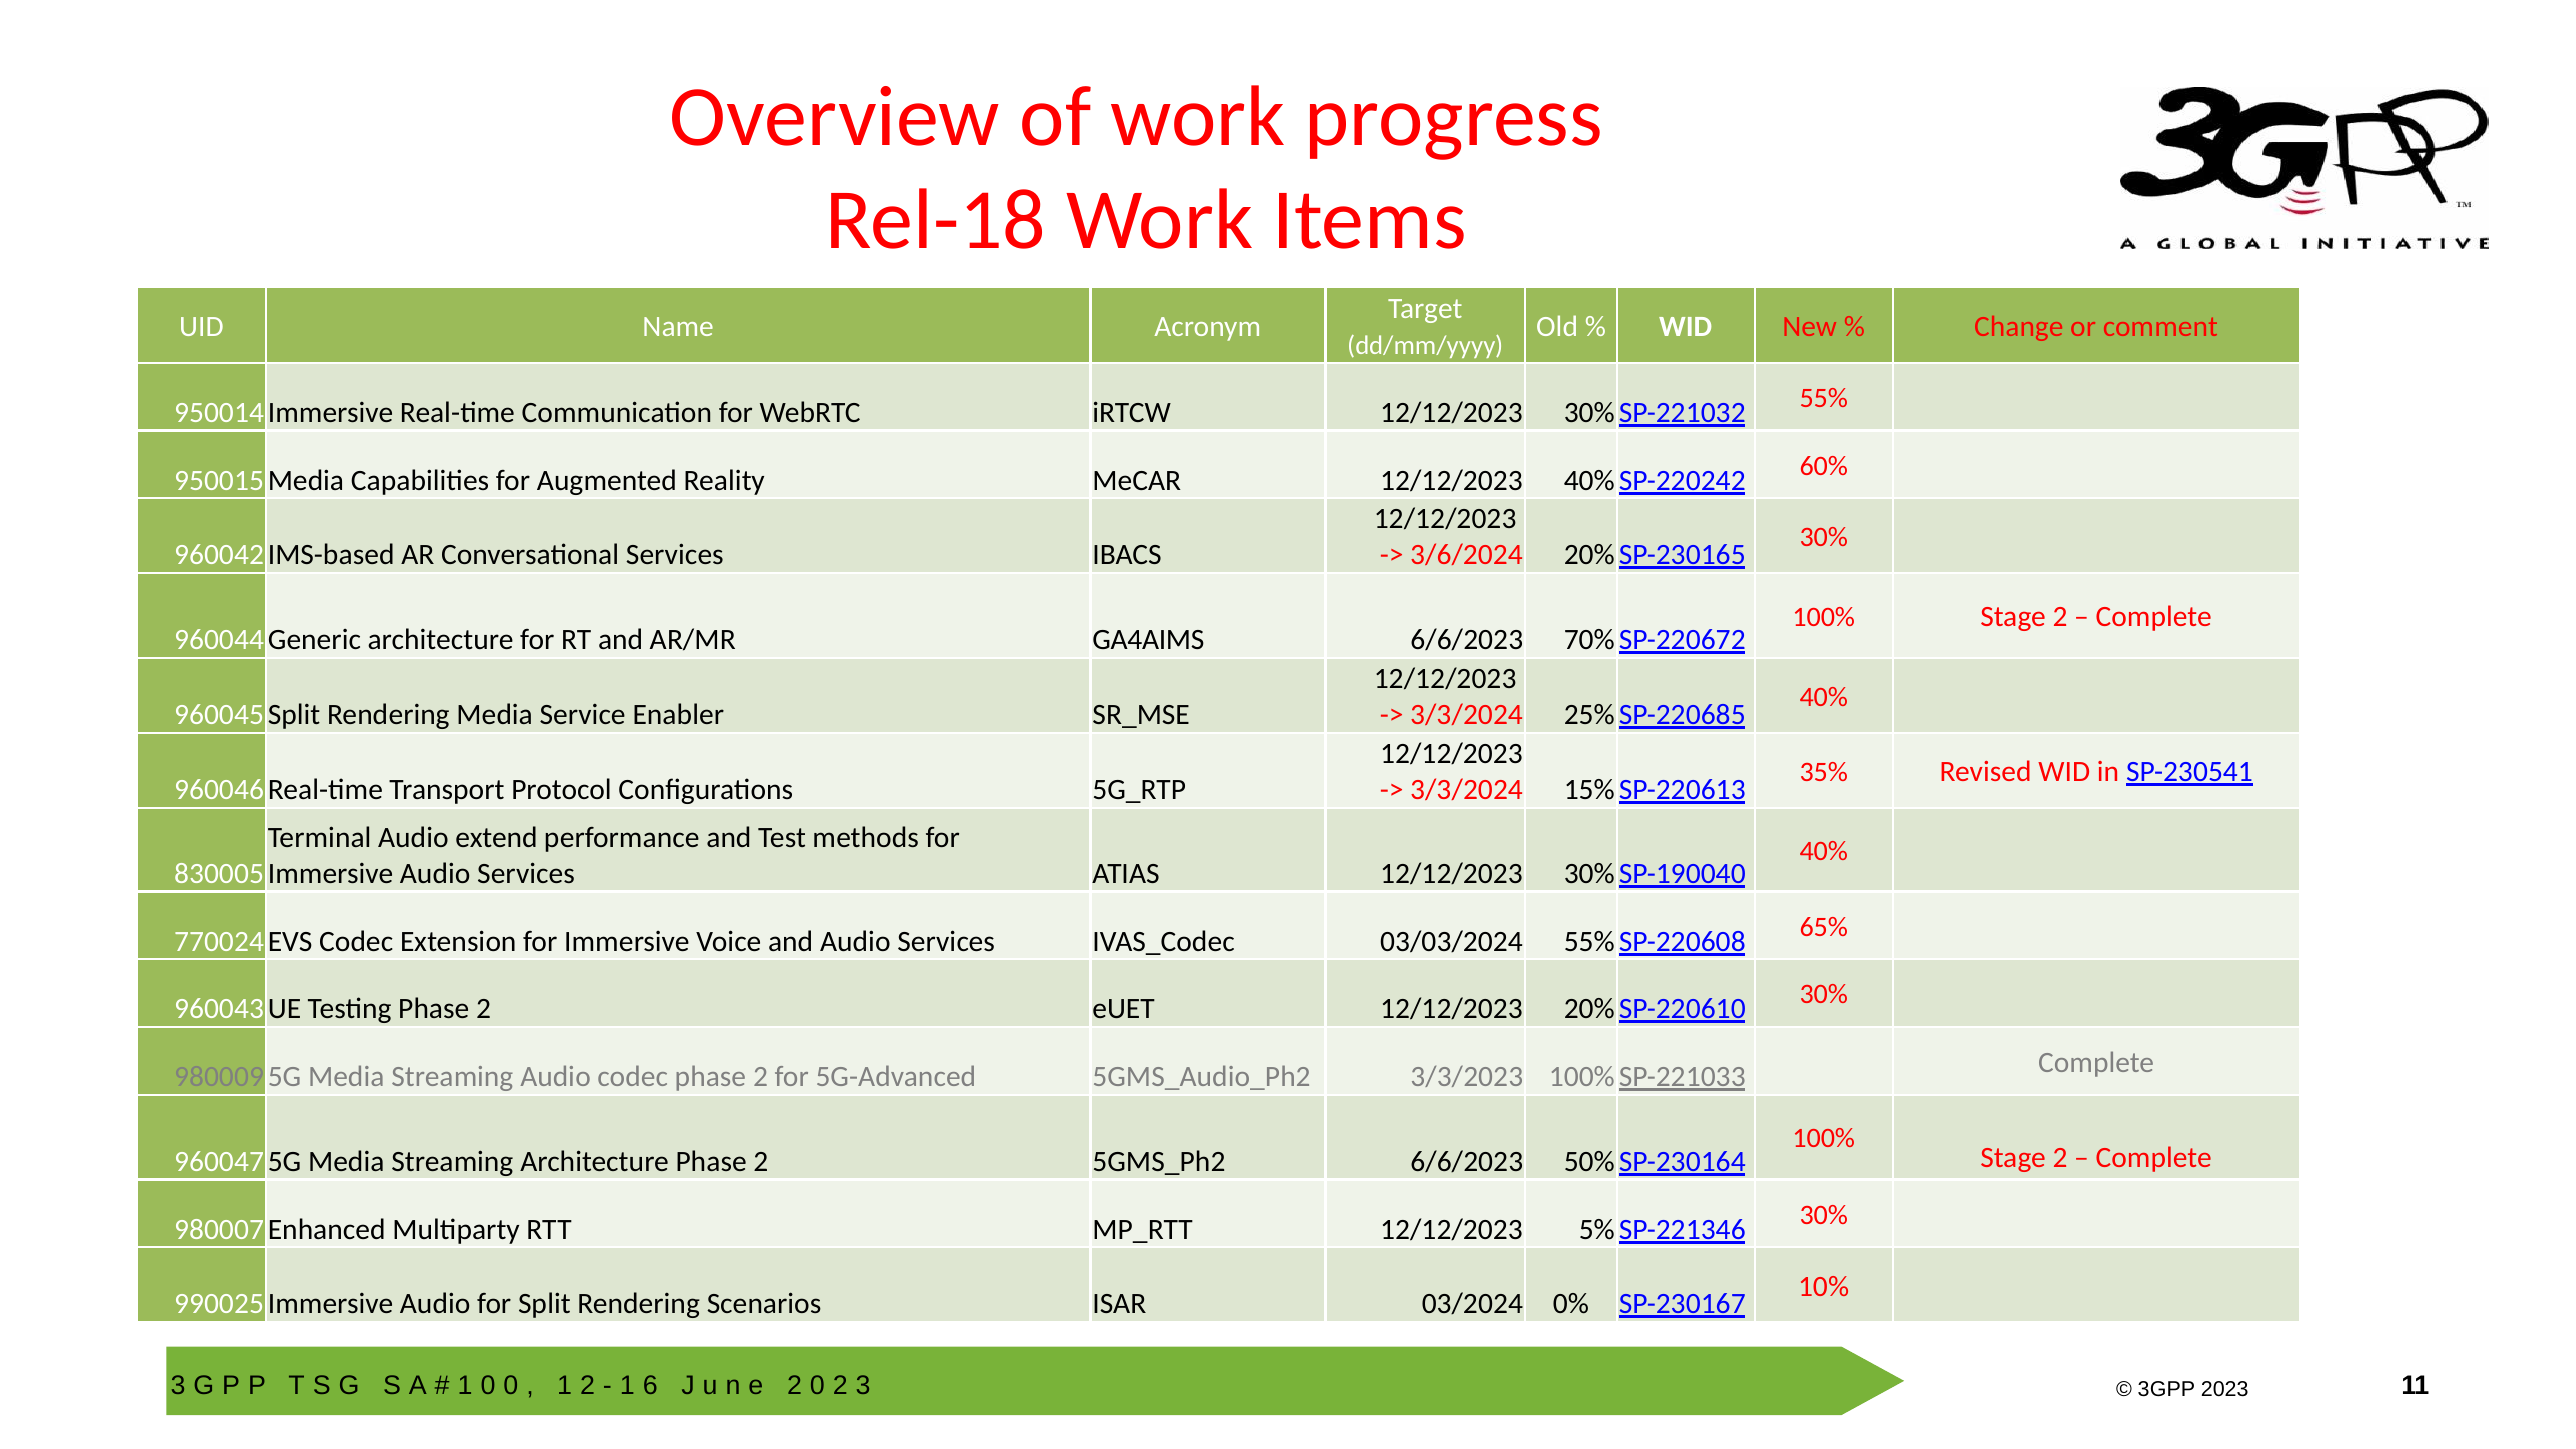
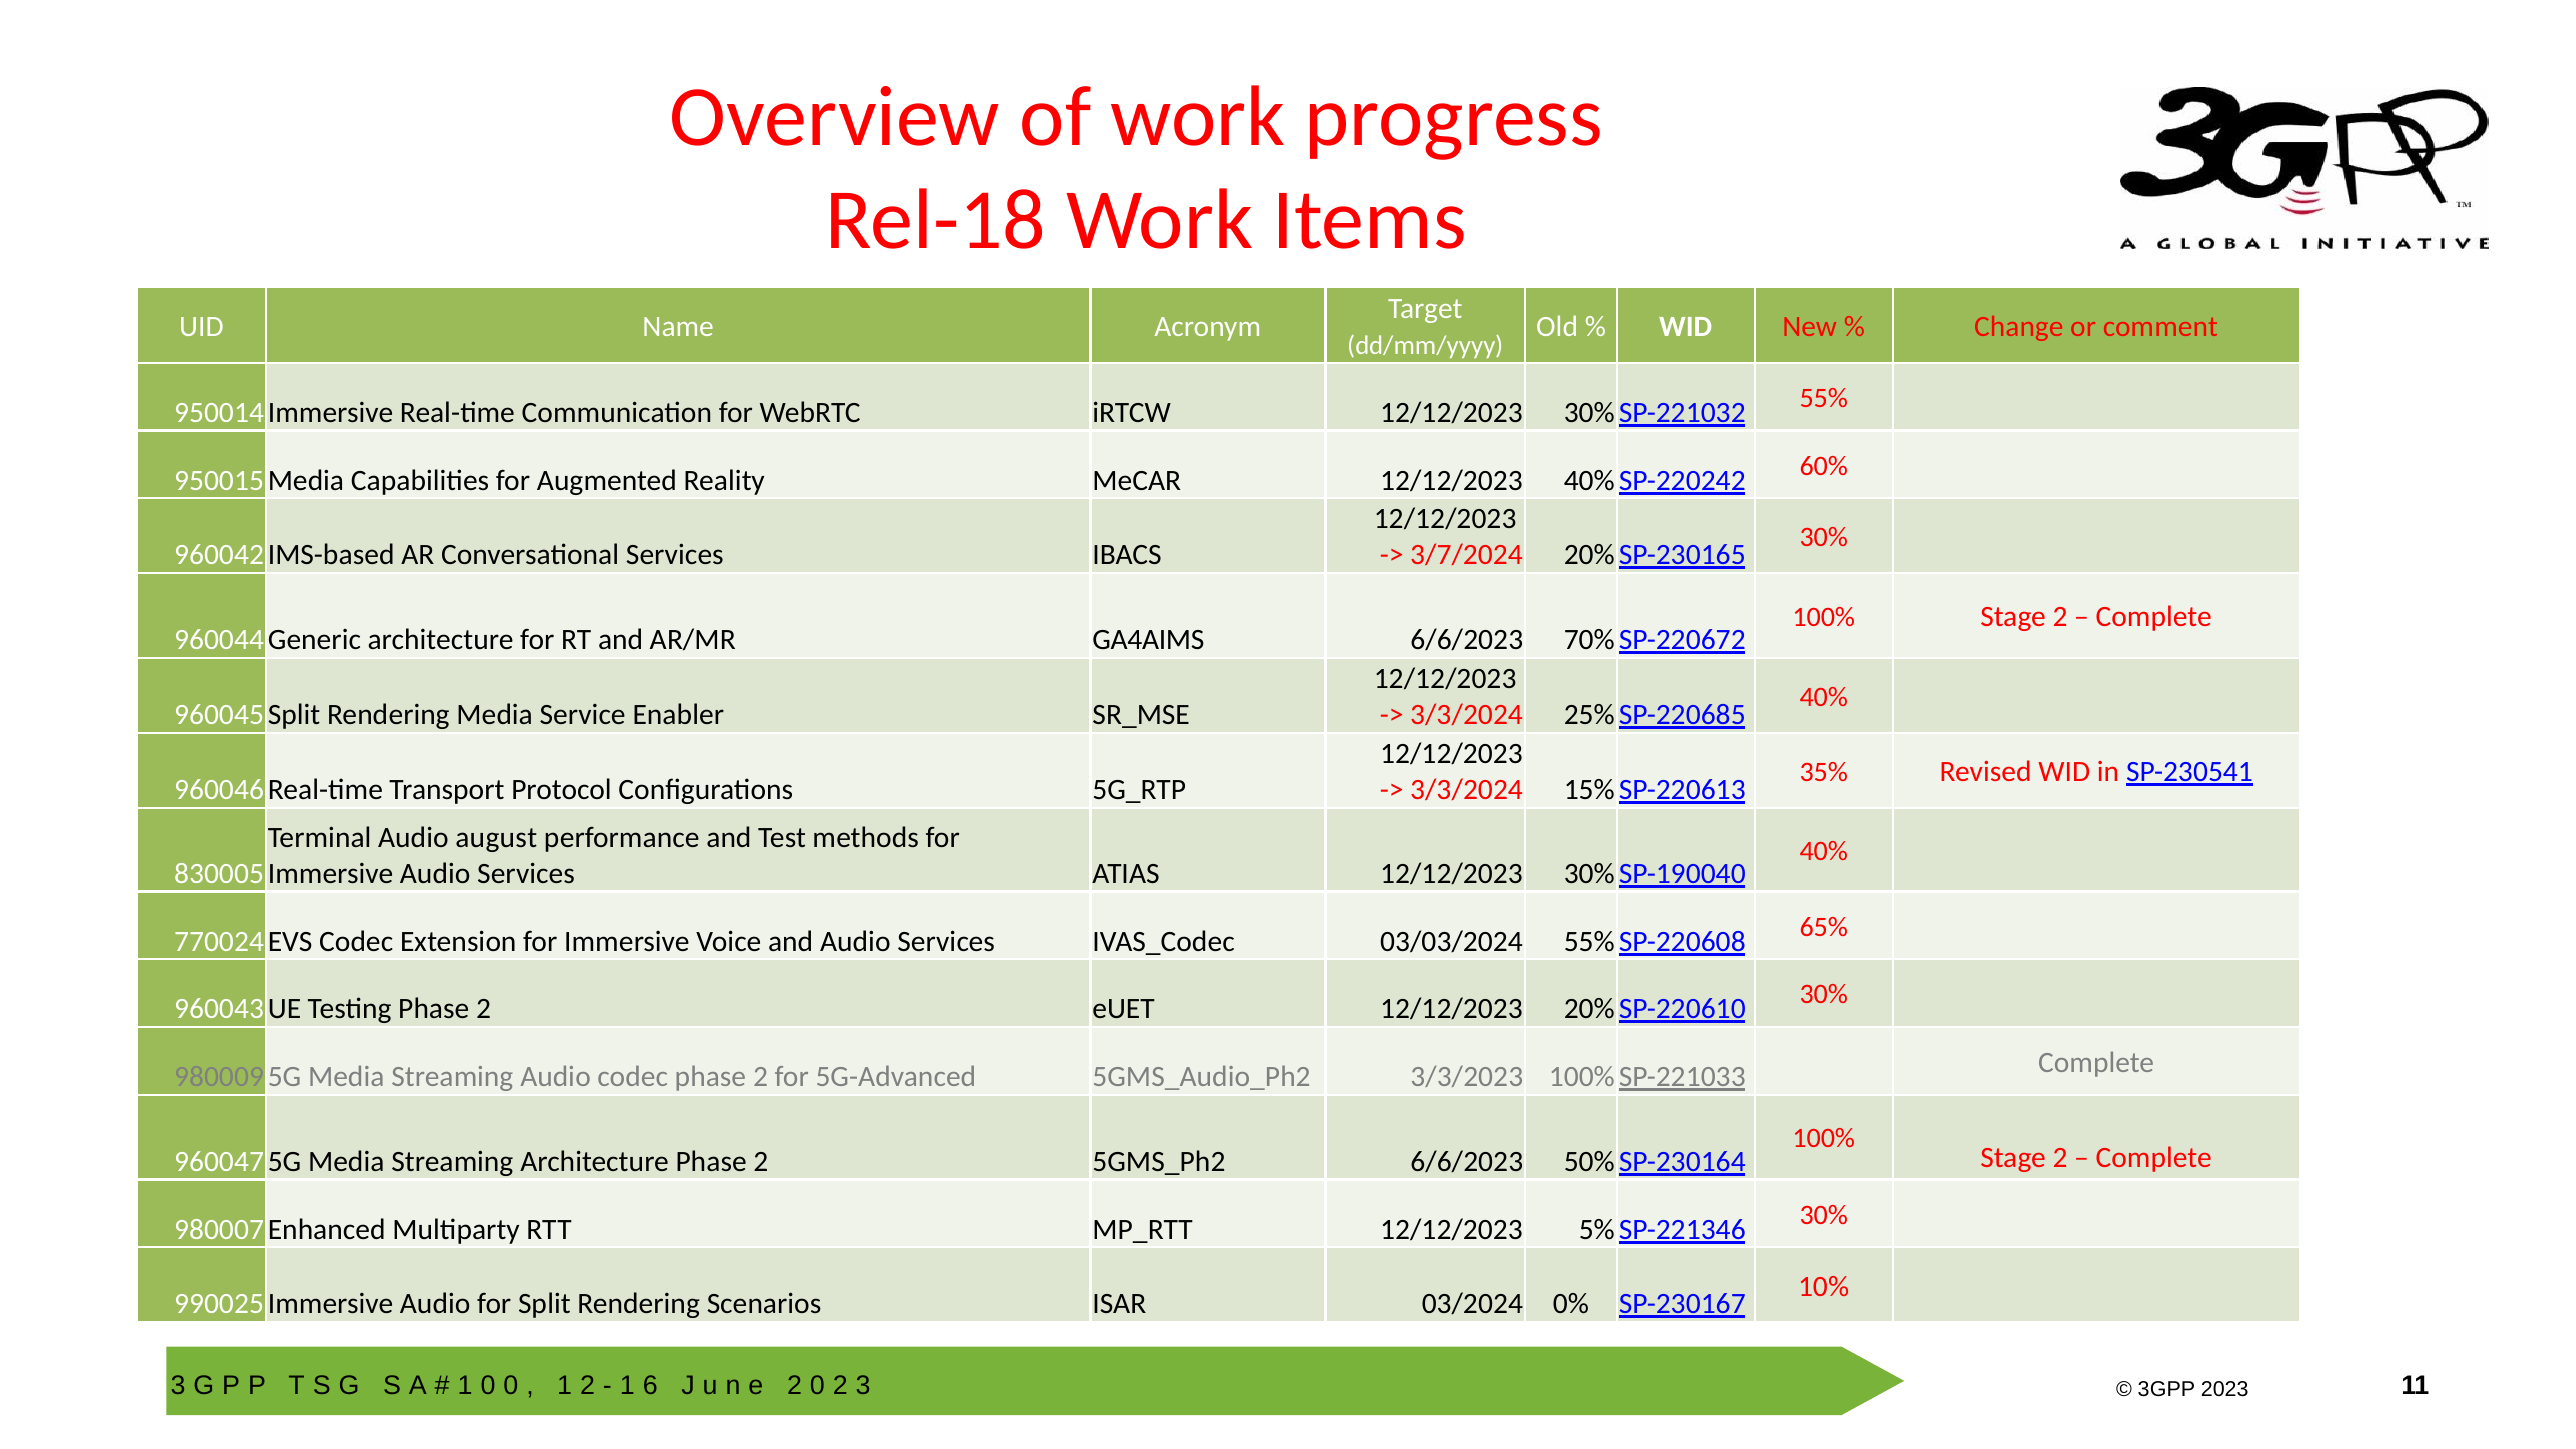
3/6/2024: 3/6/2024 -> 3/7/2024 (1466, 555)
extend: extend -> august (496, 837)
